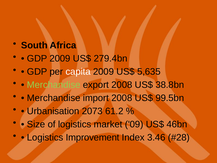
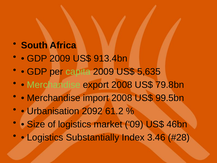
279.4bn: 279.4bn -> 913.4bn (111, 58)
capita colour: white -> light green (78, 72)
38.8bn: 38.8bn -> 79.8bn (170, 85)
2073: 2073 -> 2092 (92, 111)
Improvement: Improvement -> Substantially (93, 137)
